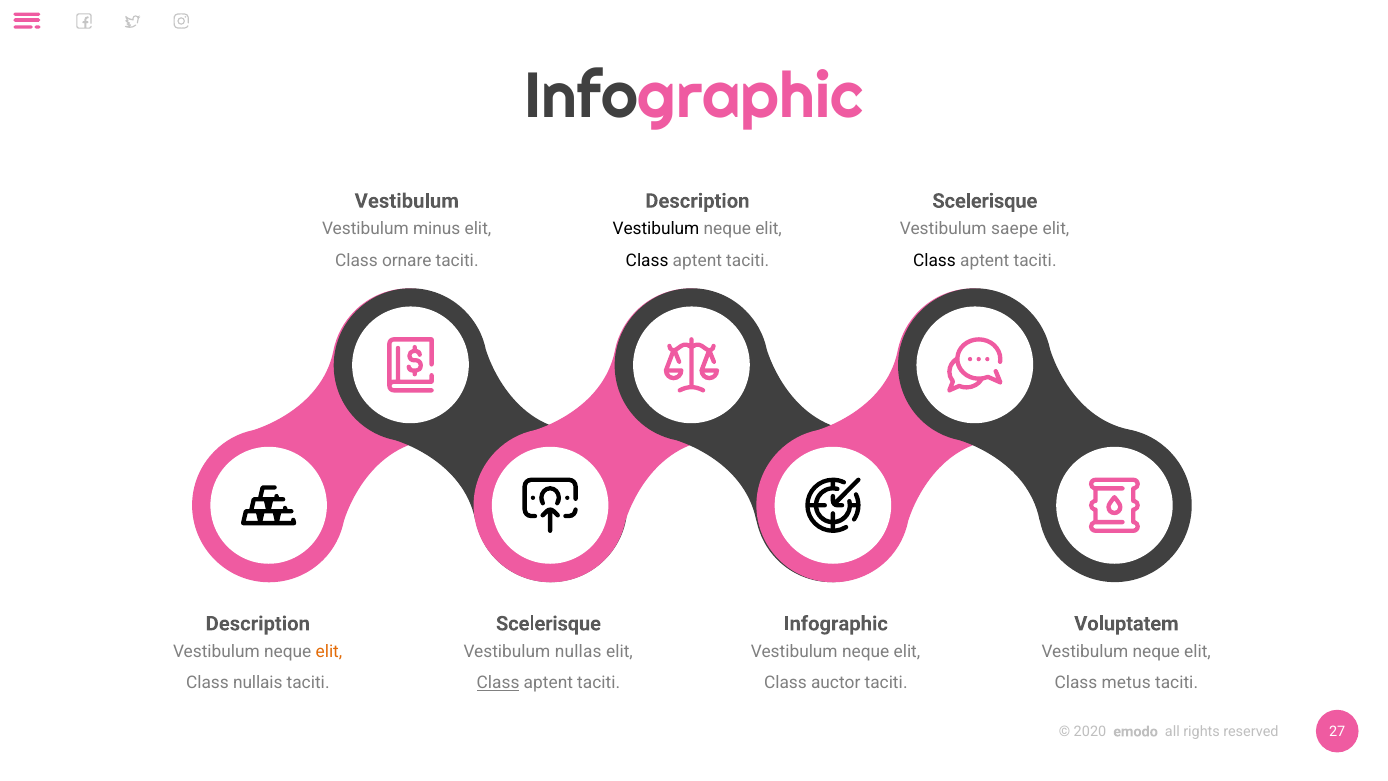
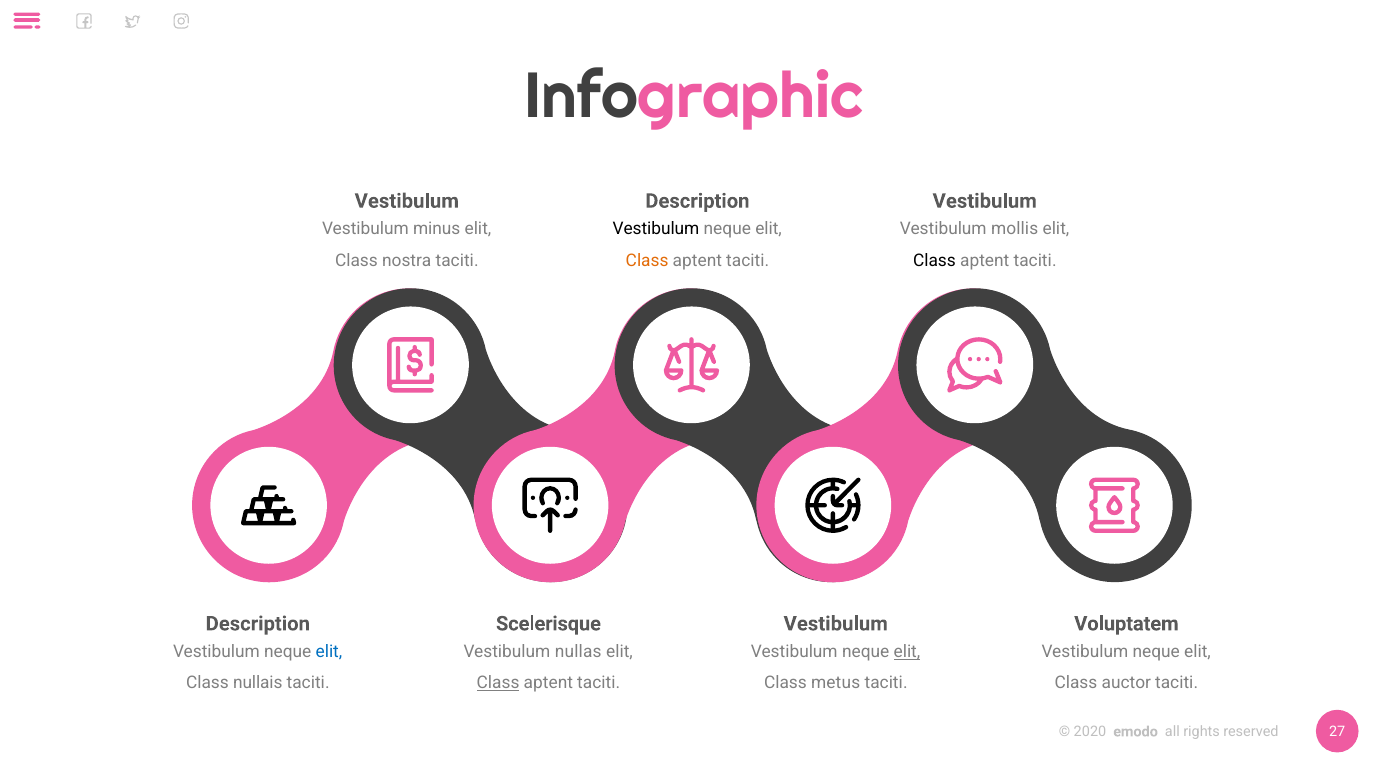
Scelerisque: Scelerisque -> Vestibulum (985, 201)
saepe: saepe -> mollis (1015, 229)
ornare: ornare -> nostra (407, 260)
Class colour: black -> orange (647, 260)
Infographic: Infographic -> Vestibulum (836, 623)
elit colour: orange -> blue (329, 652)
elit underline: none -> present (907, 652)
auctor: auctor -> metus (836, 683)
metus: metus -> auctor (1126, 683)
